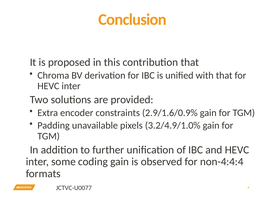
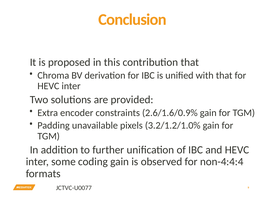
2.9/1.6/0.9%: 2.9/1.6/0.9% -> 2.6/1.6/0.9% (170, 113)
3.2/4.9/1.0%: 3.2/4.9/1.0% -> 3.2/1.2/1.0% (173, 125)
